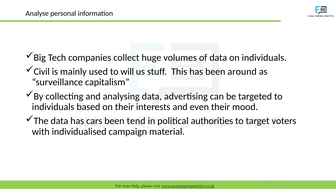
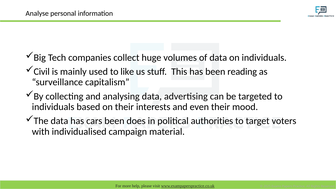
will: will -> like (127, 72)
around: around -> reading (242, 72)
tend: tend -> does (136, 121)
